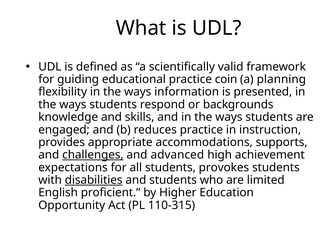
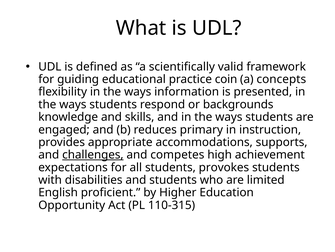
planning: planning -> concepts (281, 79)
reduces practice: practice -> primary (201, 129)
advanced: advanced -> competes (177, 154)
disabilities underline: present -> none (94, 180)
